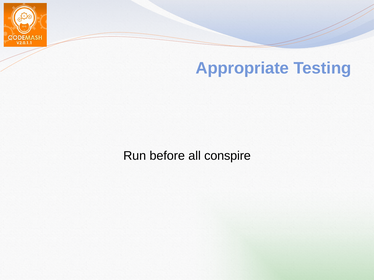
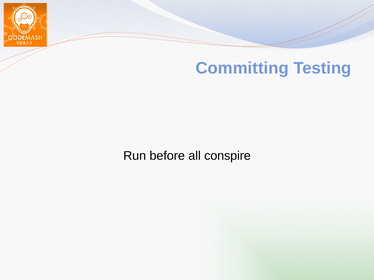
Appropriate: Appropriate -> Committing (242, 68)
